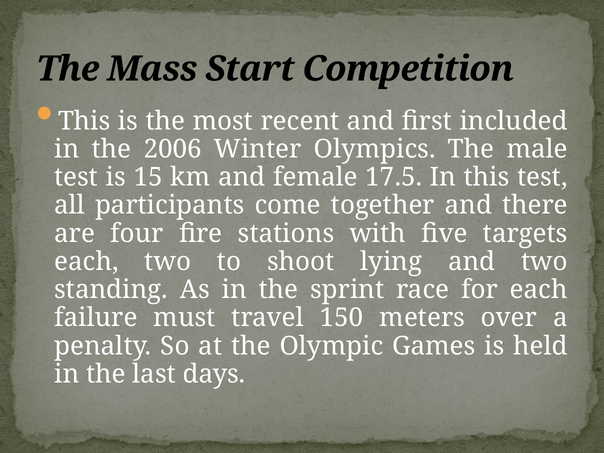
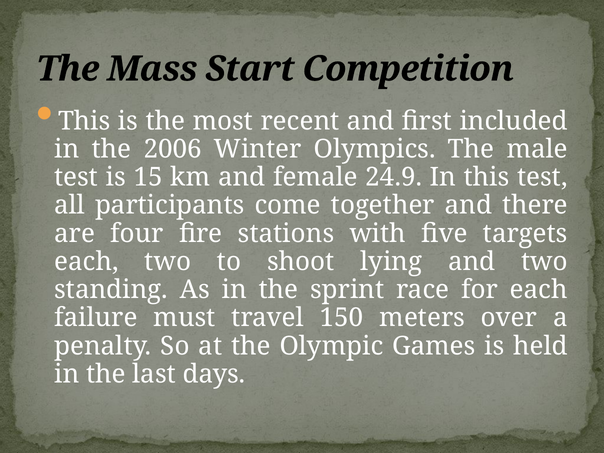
17.5: 17.5 -> 24.9 (394, 177)
